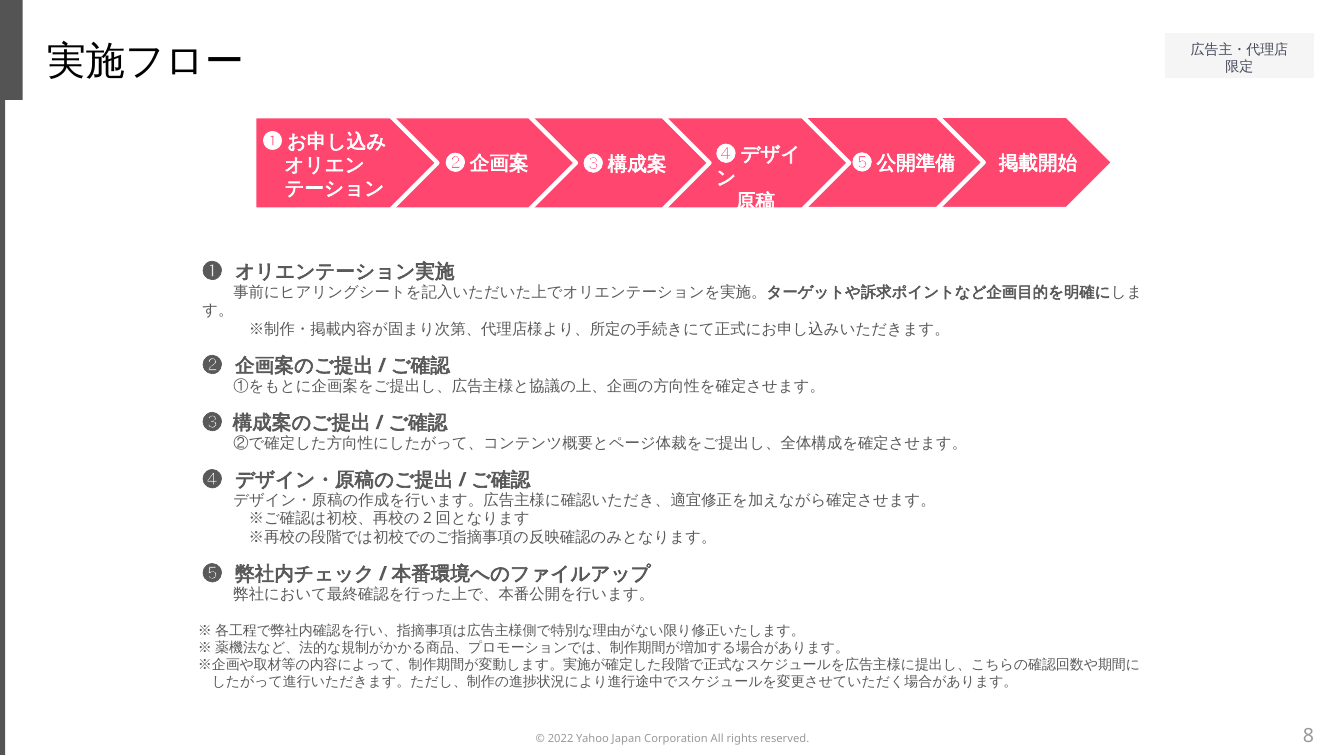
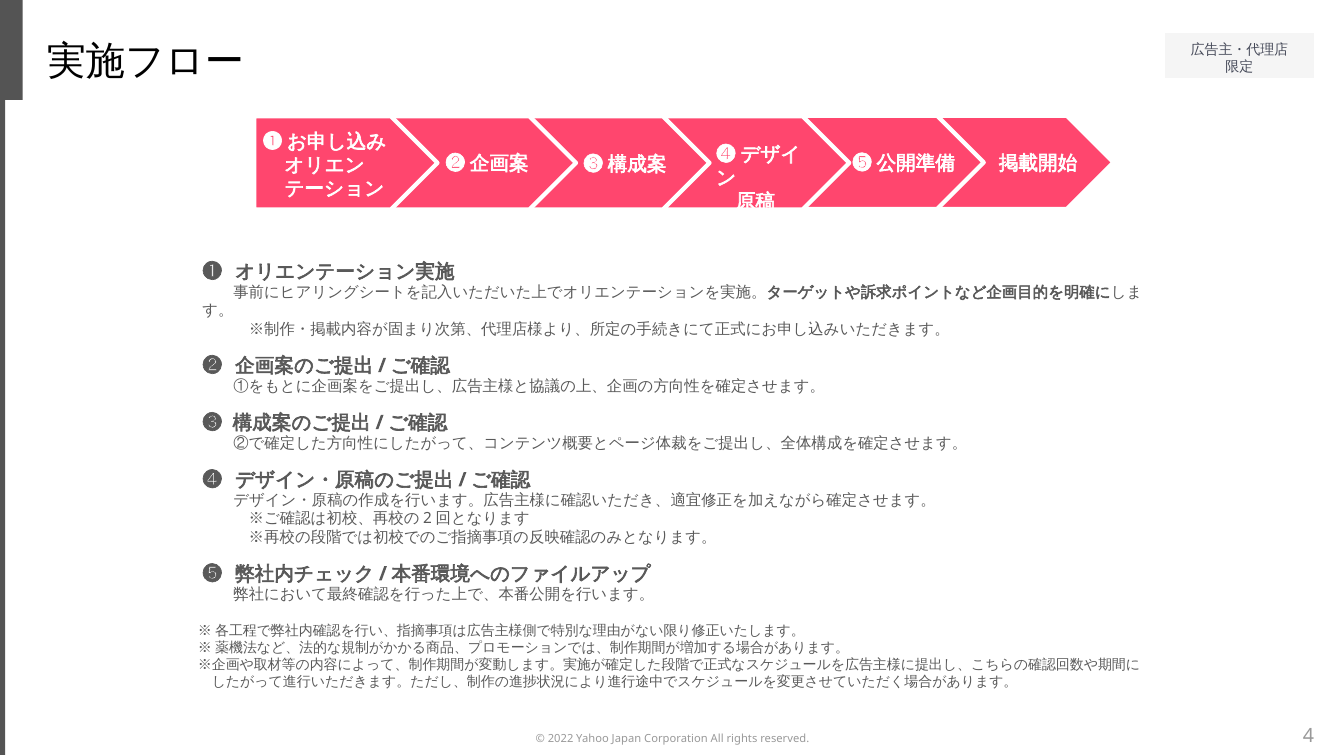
8: 8 -> 4 (1308, 736)
